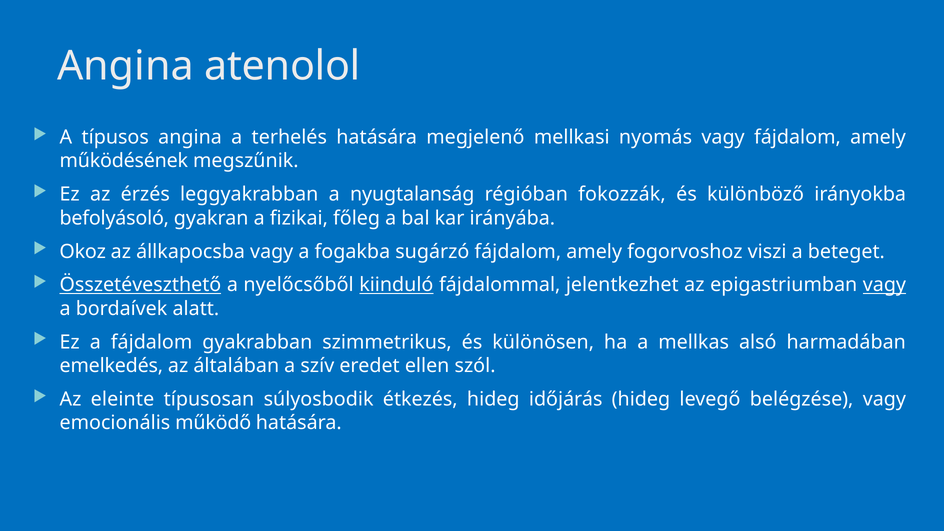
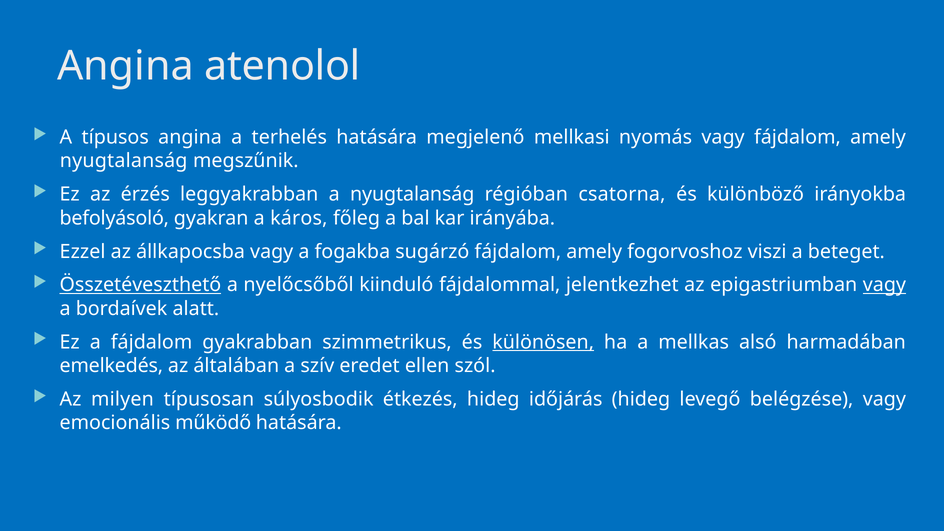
működésének: működésének -> nyugtalanság (124, 161)
fokozzák: fokozzák -> csatorna (622, 194)
fizikai: fizikai -> káros (299, 218)
Okoz: Okoz -> Ezzel (83, 252)
kiinduló underline: present -> none (396, 285)
különösen underline: none -> present (543, 342)
eleinte: eleinte -> milyen (122, 399)
